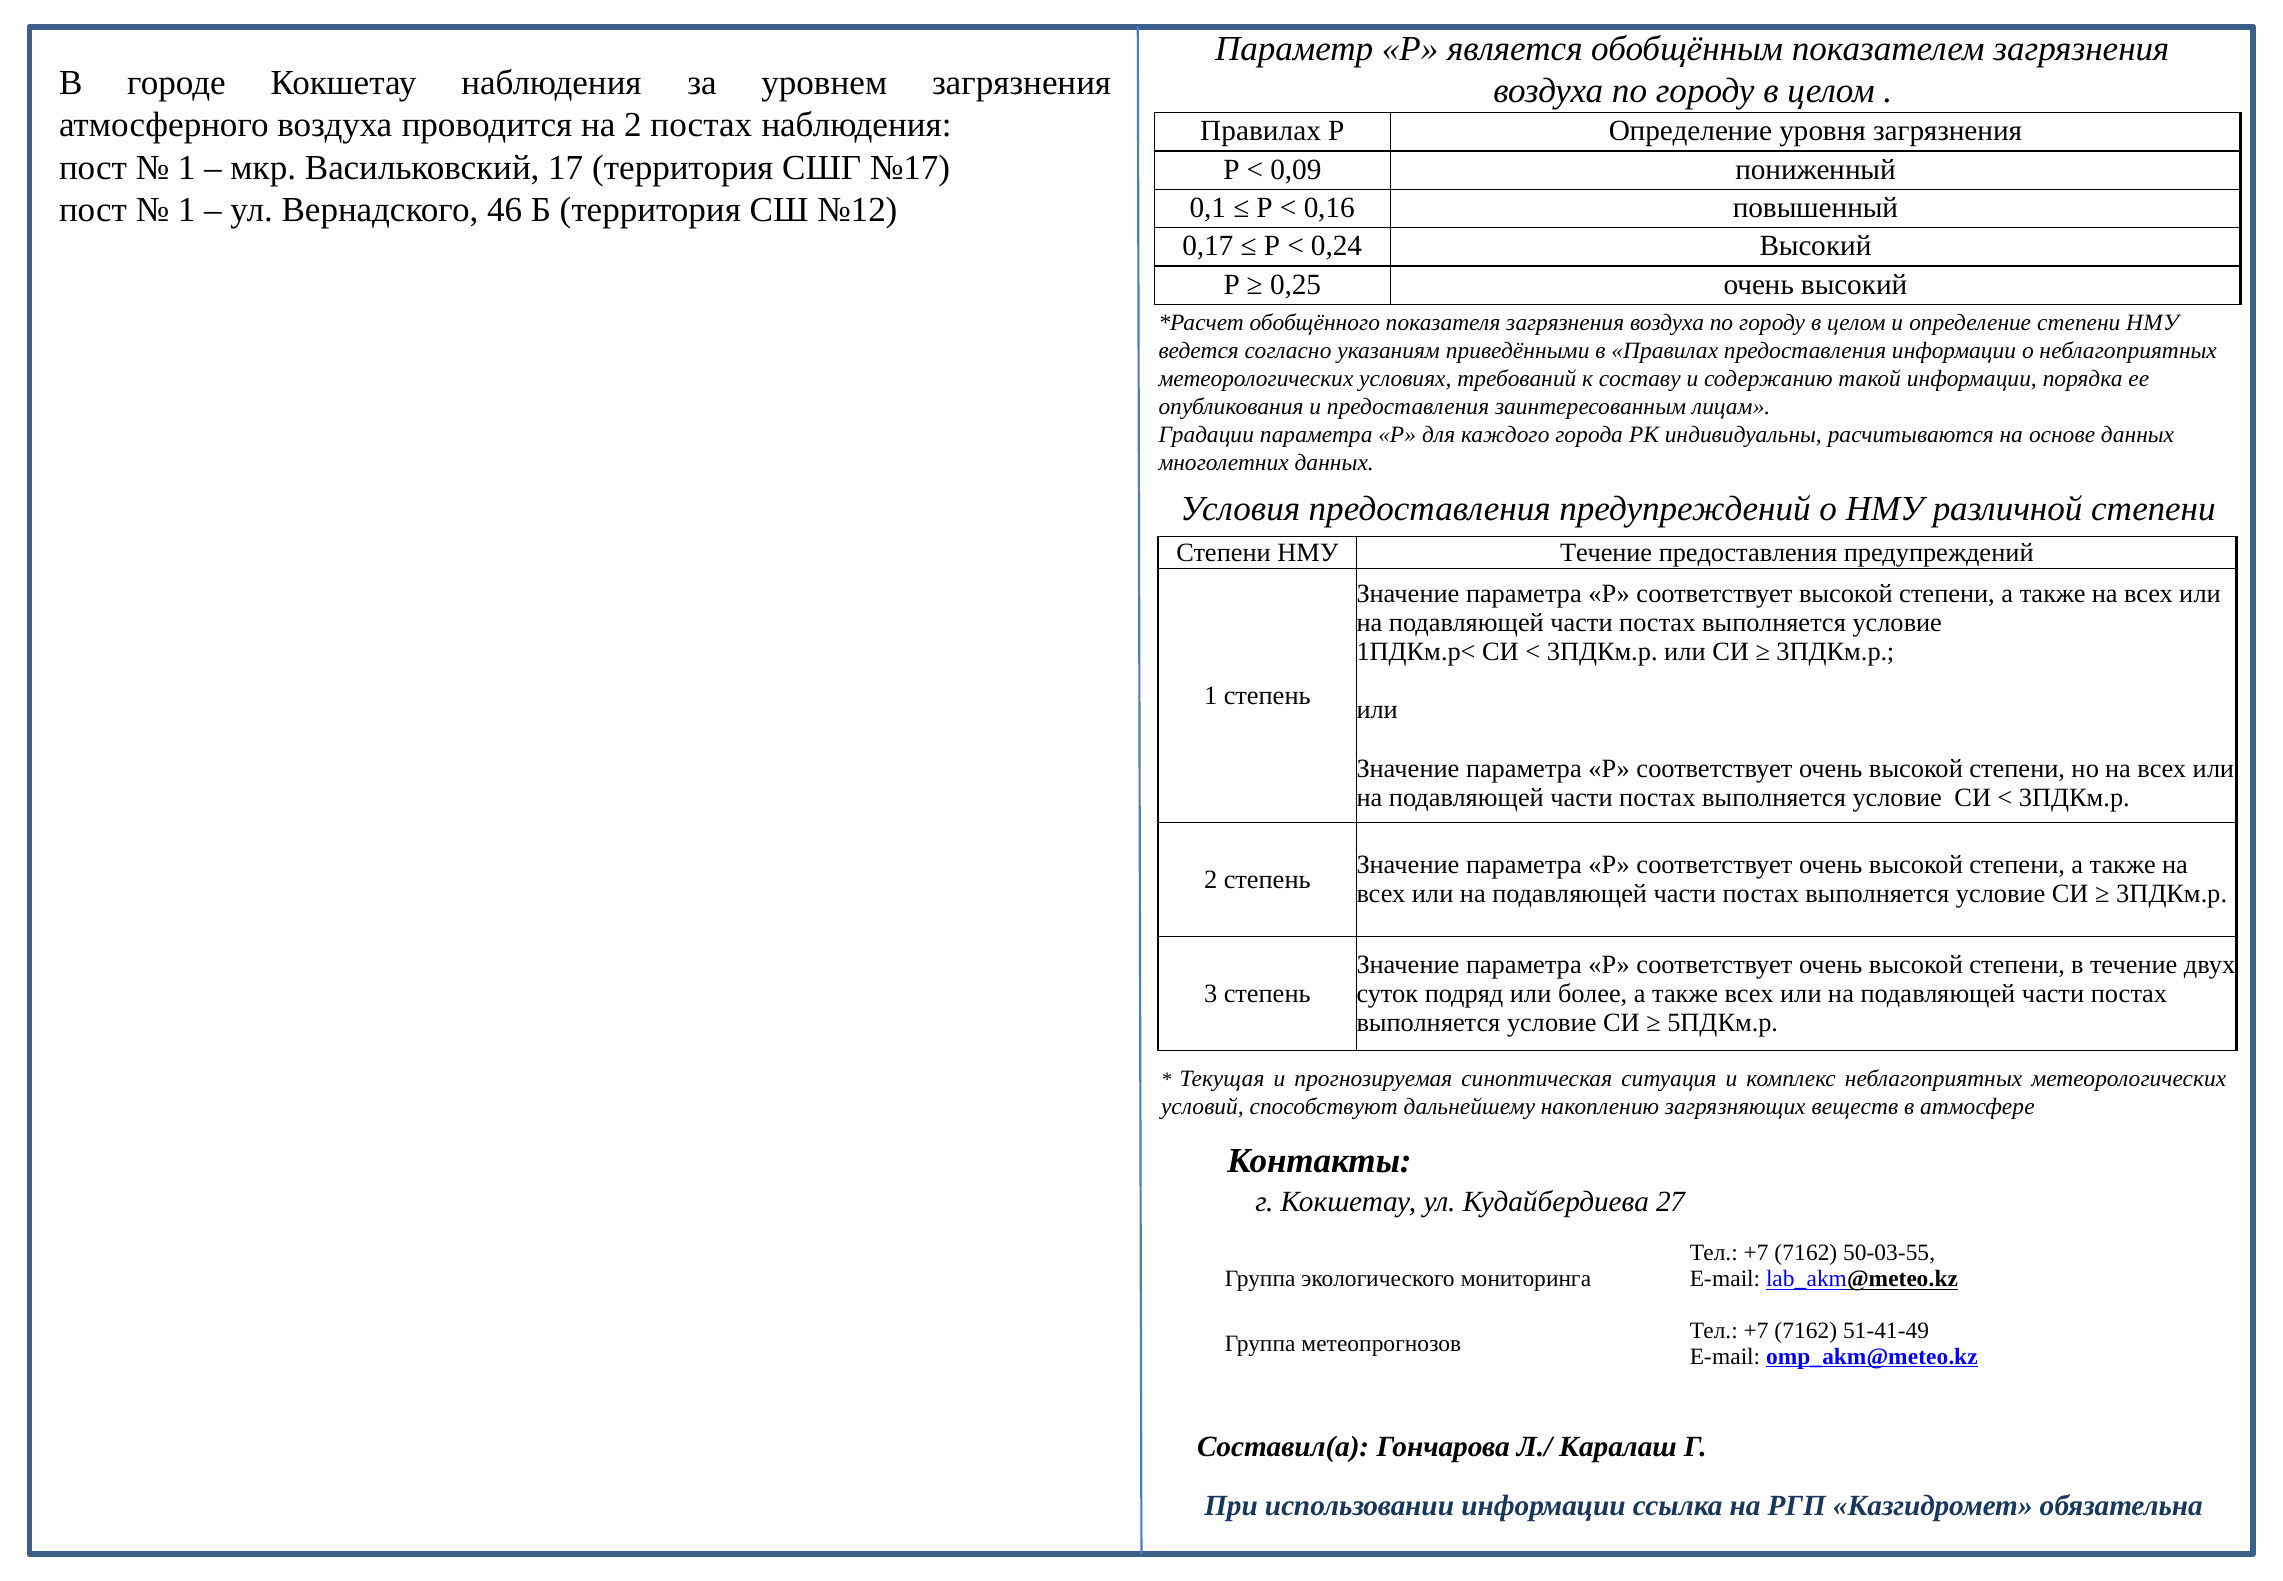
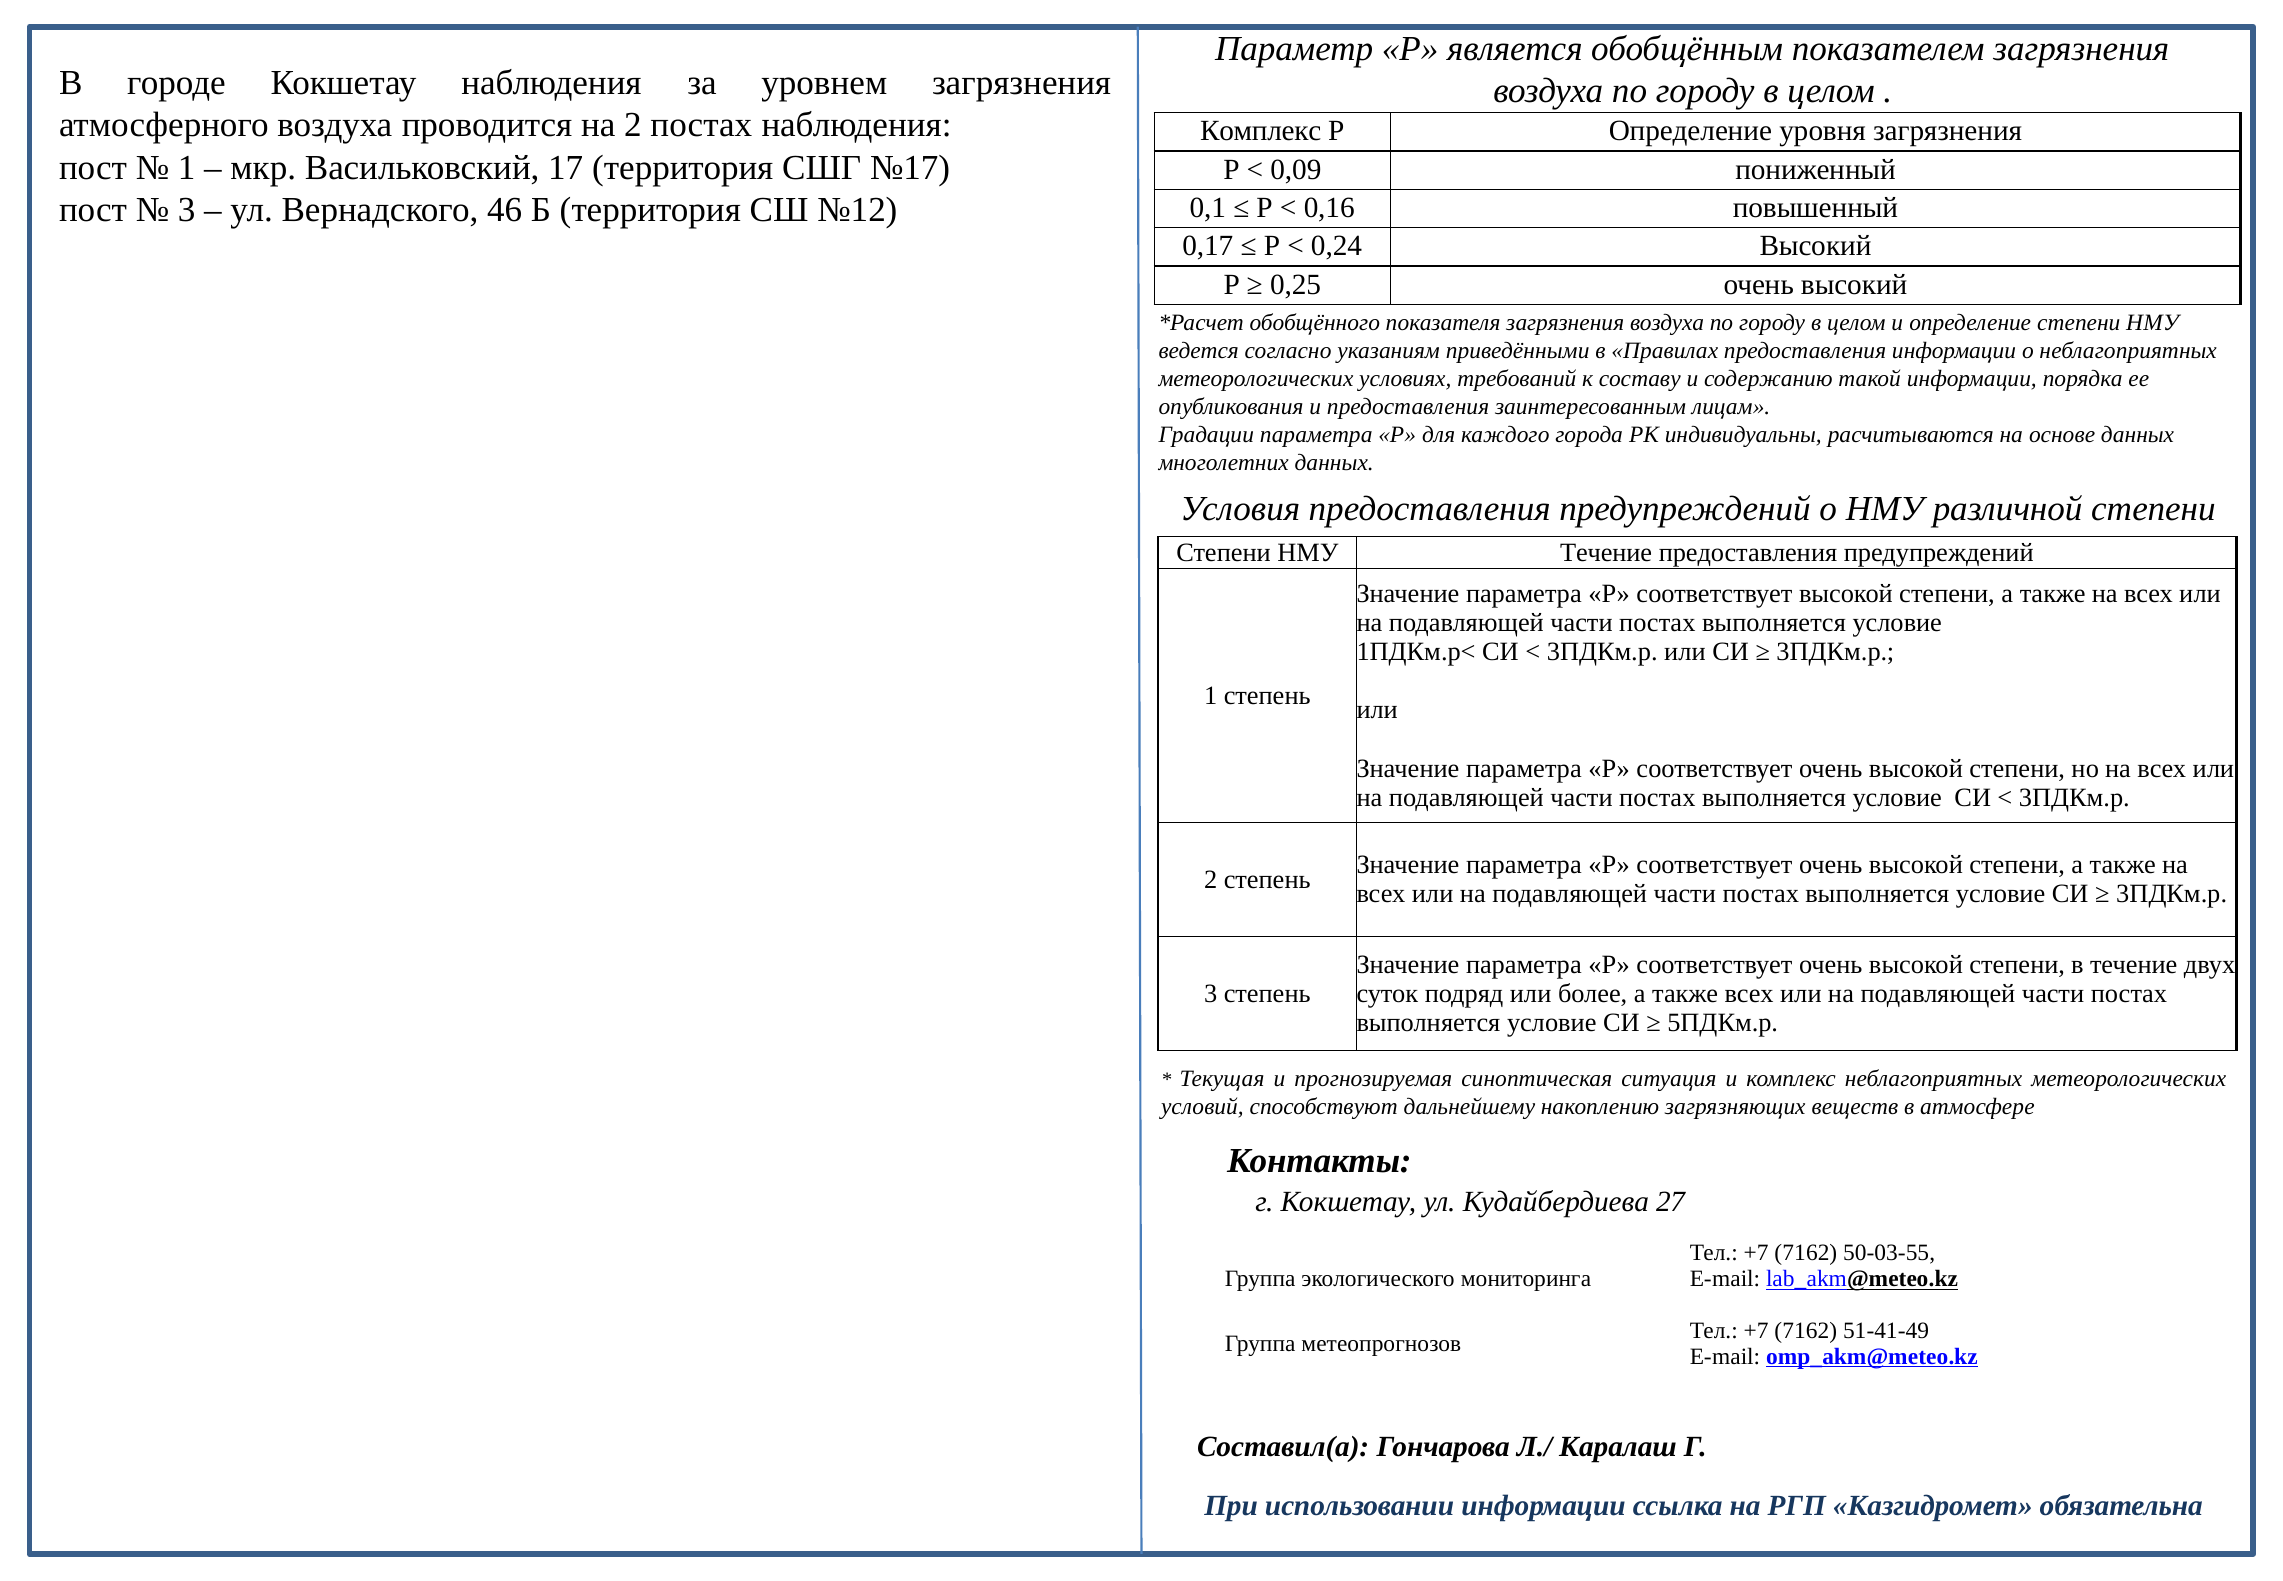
Правилах: Правилах -> Комплекс (1261, 131)
1: 1 -> 3 (187, 210)
